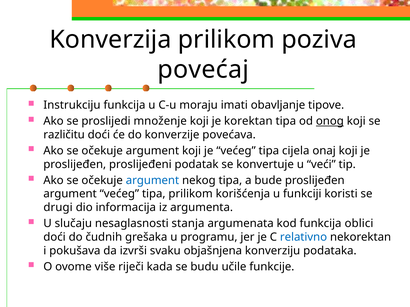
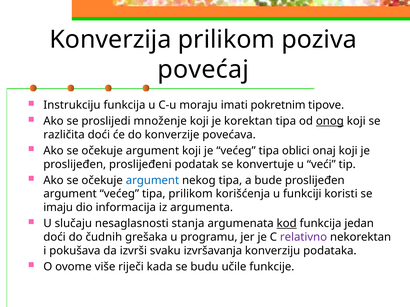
obavljanje: obavljanje -> pokretnim (278, 105)
različitu: različitu -> različita (64, 135)
cijela: cijela -> oblici (296, 151)
drugi: drugi -> imaju (58, 208)
kod underline: none -> present (287, 224)
oblici: oblici -> jedan (359, 224)
relativno colour: blue -> purple (304, 238)
objašnjena: objašnjena -> izvršavanja (213, 251)
